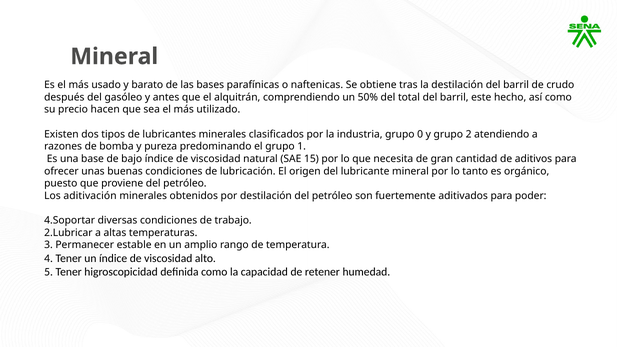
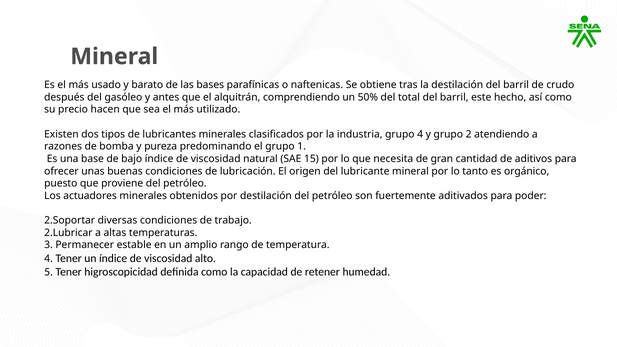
grupo 0: 0 -> 4 (420, 134)
aditivación: aditivación -> actuadores (90, 196)
4.Soportar: 4.Soportar -> 2.Soportar (70, 220)
